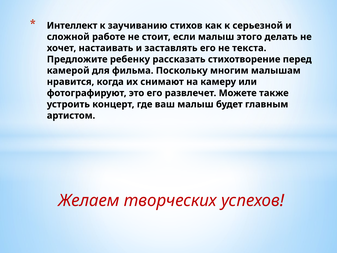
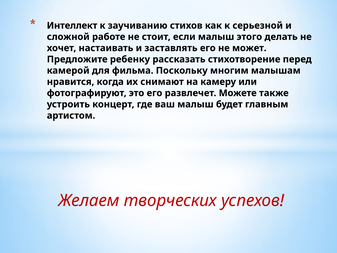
текста: текста -> может (249, 48)
